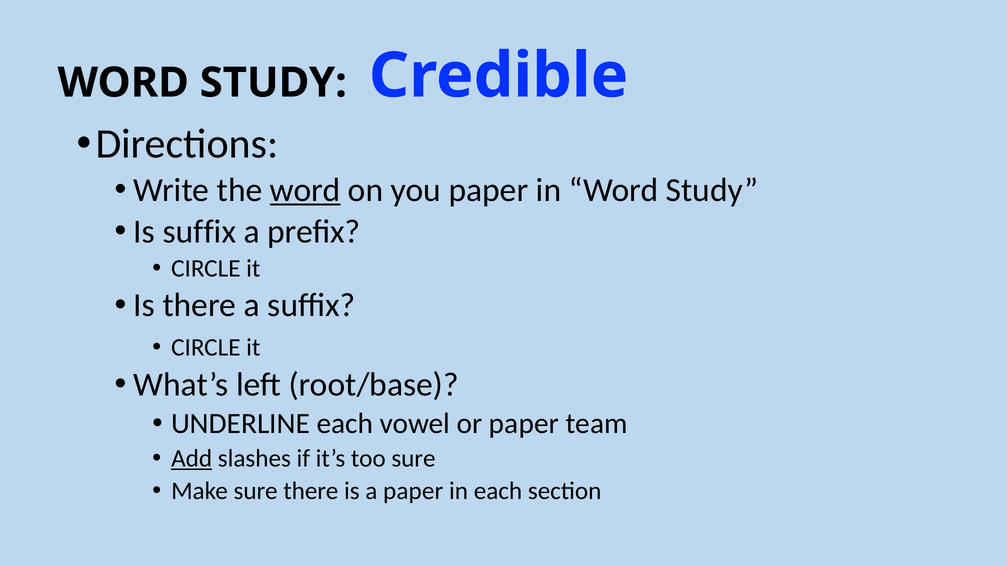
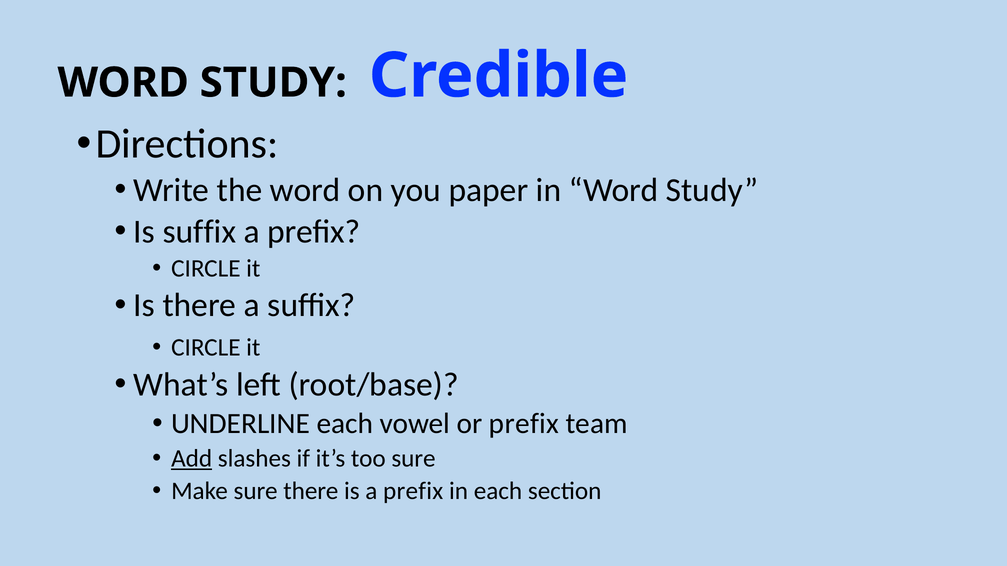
word underline: present -> none (305, 190)
or paper: paper -> prefix (524, 424)
is a paper: paper -> prefix (413, 491)
